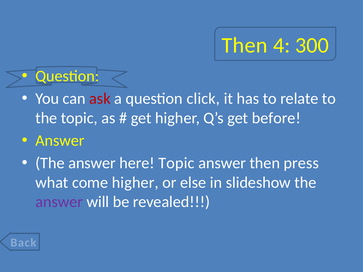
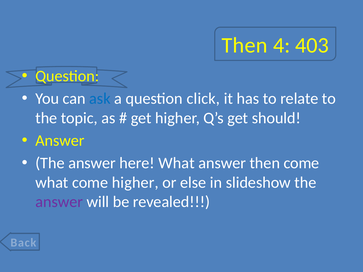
300: 300 -> 403 (312, 45)
ask colour: red -> blue (100, 99)
before: before -> should (276, 118)
here Topic: Topic -> What (176, 163)
then press: press -> come (301, 163)
